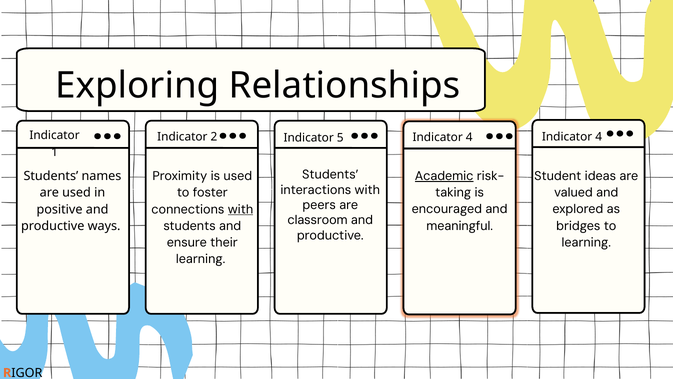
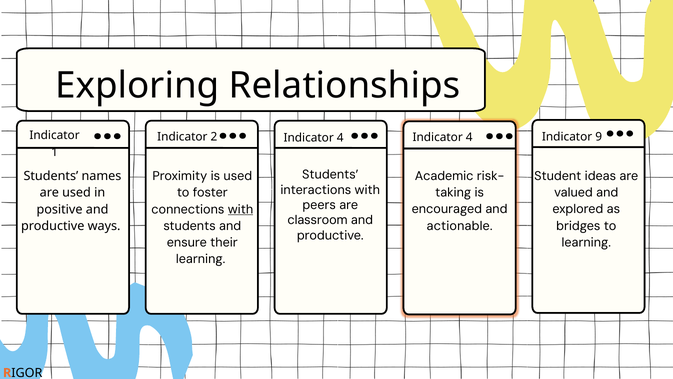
2 Indicator 5: 5 -> 4 (340, 137)
4 Indicator 4: 4 -> 9 (599, 137)
Academic underline: present -> none (444, 176)
meaningful: meaningful -> actionable (460, 226)
